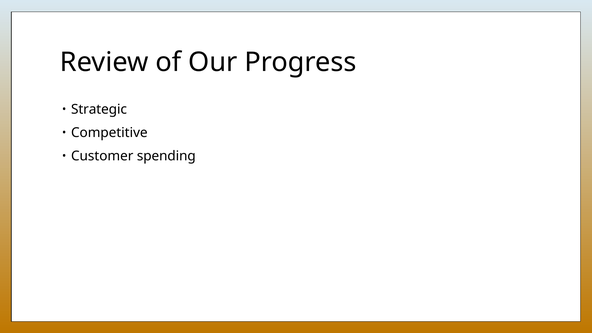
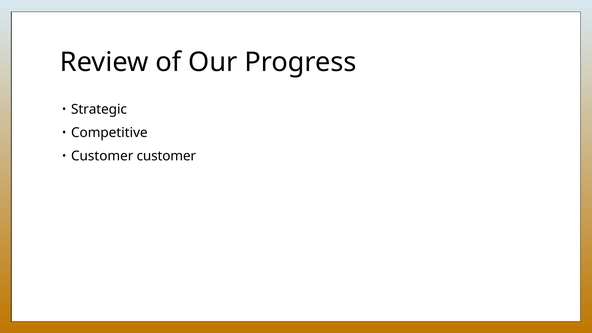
Customer spending: spending -> customer (166, 156)
